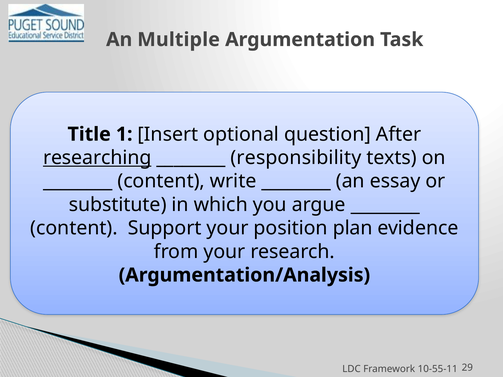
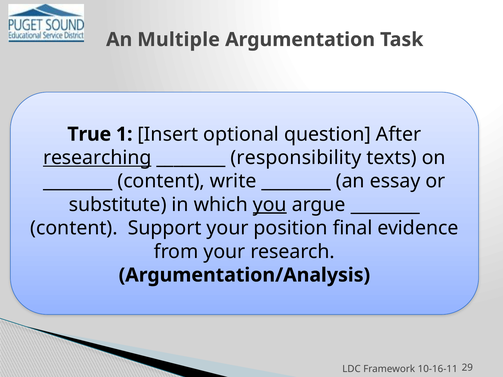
Title: Title -> True (89, 134)
you underline: none -> present (270, 205)
plan: plan -> final (353, 228)
10-55-11: 10-55-11 -> 10-16-11 (438, 369)
